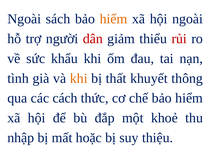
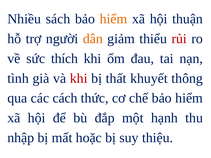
Ngoài: Ngoài -> Nhiều (24, 19)
hội ngoài: ngoài -> thuận (188, 19)
dân colour: red -> orange (93, 39)
khẩu: khẩu -> thích (64, 59)
khi colour: orange -> red (79, 78)
khoẻ: khoẻ -> hạnh (164, 118)
